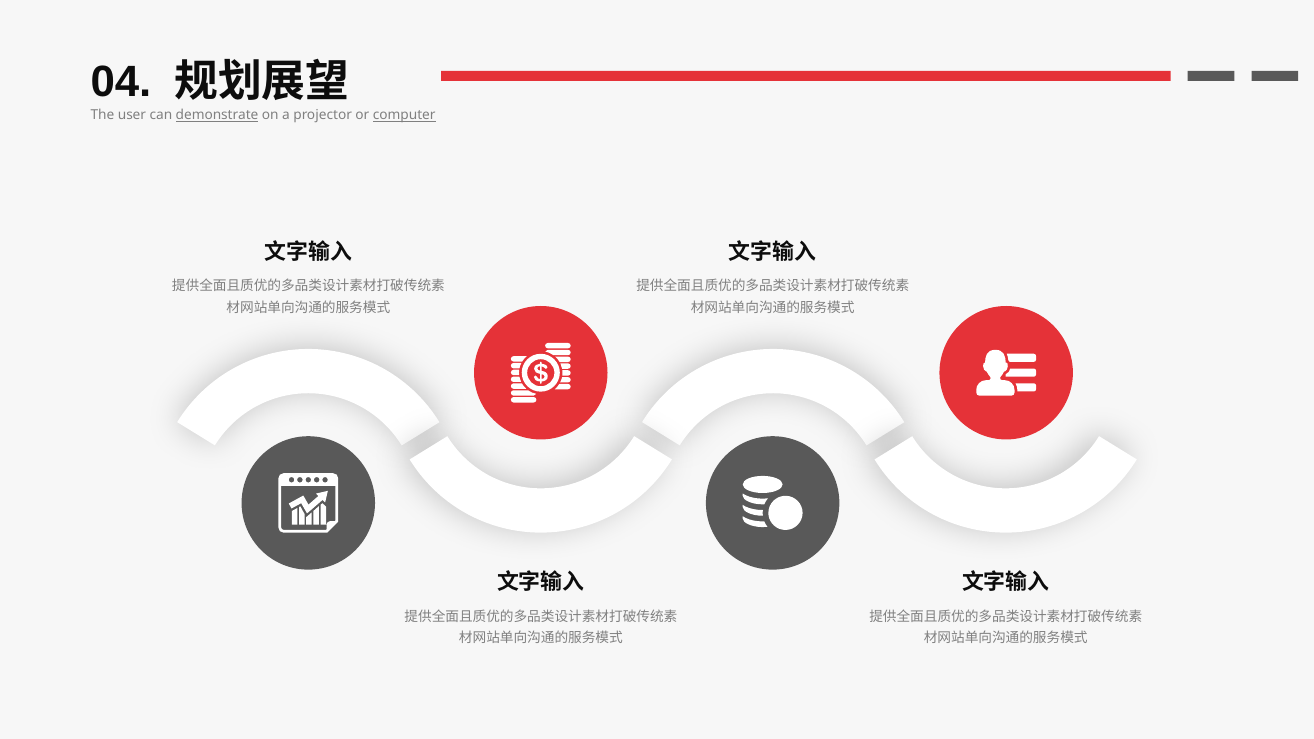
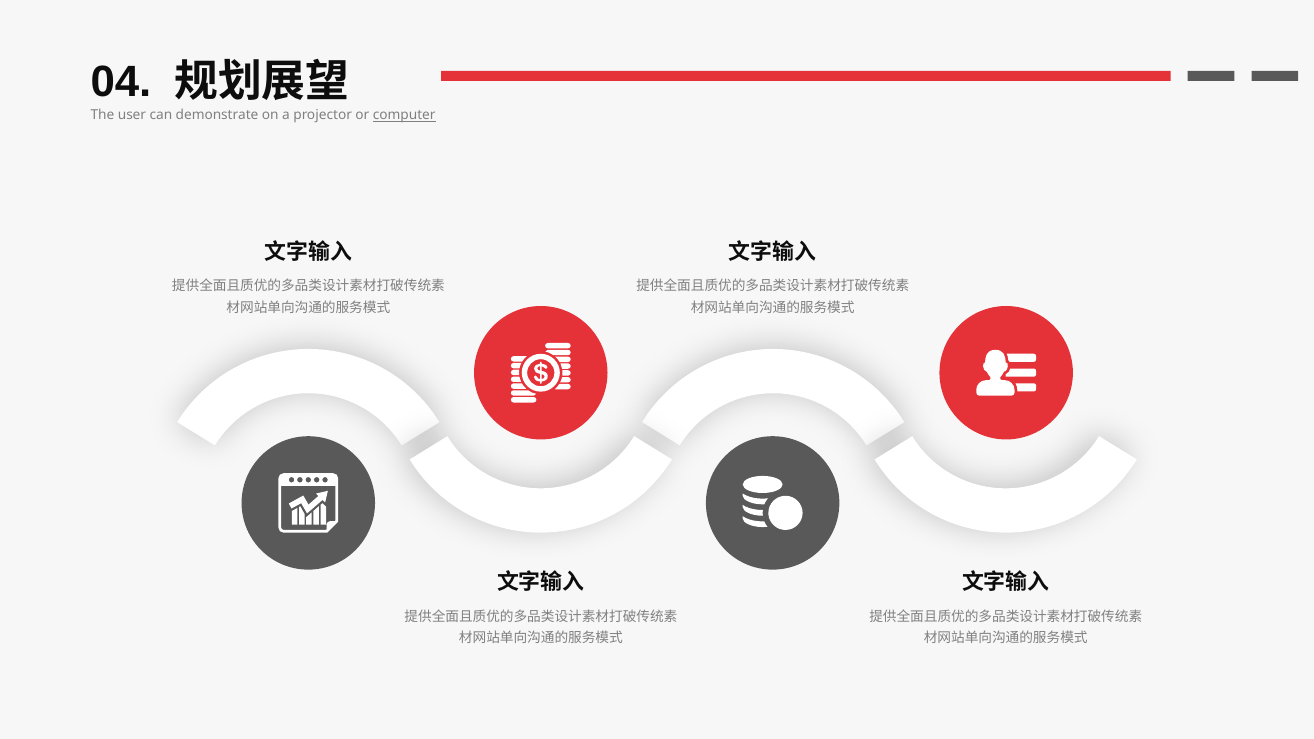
demonstrate underline: present -> none (217, 115)
